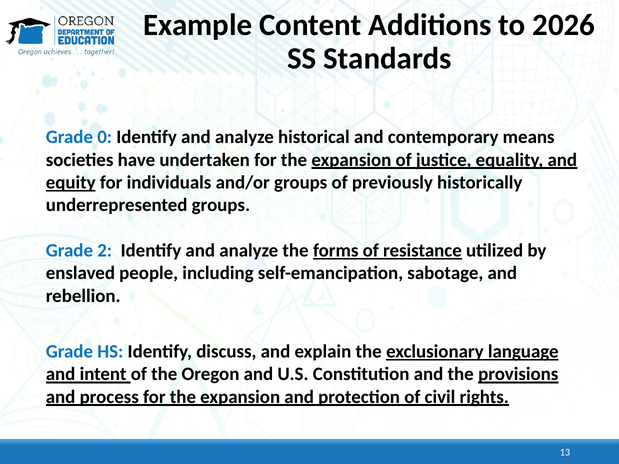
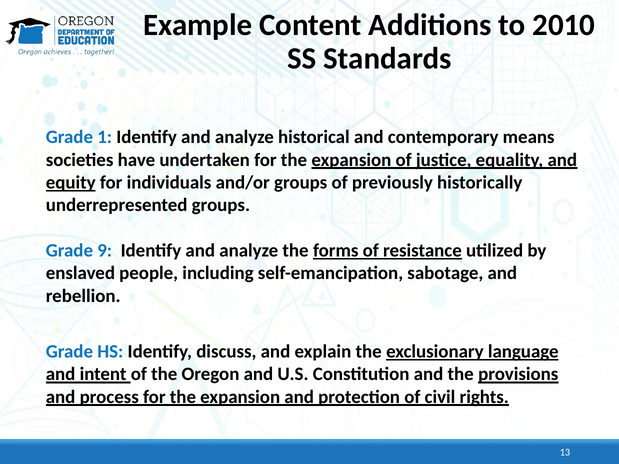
2026: 2026 -> 2010 (564, 25)
0: 0 -> 1 (105, 137)
2: 2 -> 9 (105, 251)
